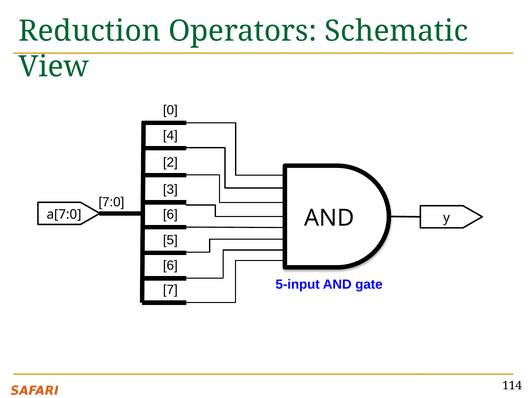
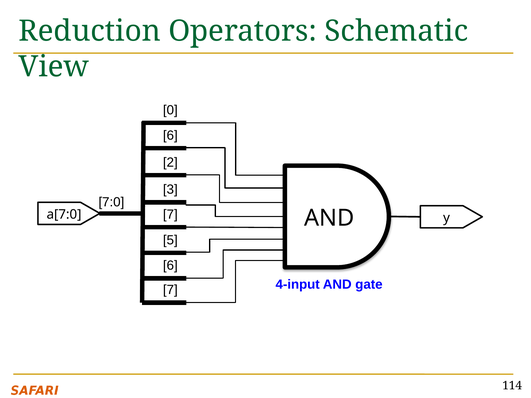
4: 4 -> 6 (170, 135)
6: 6 -> 7 (170, 214)
5-input: 5-input -> 4-input (298, 284)
